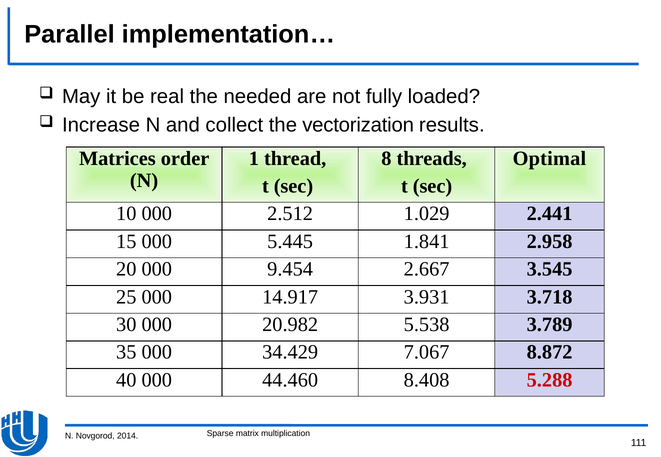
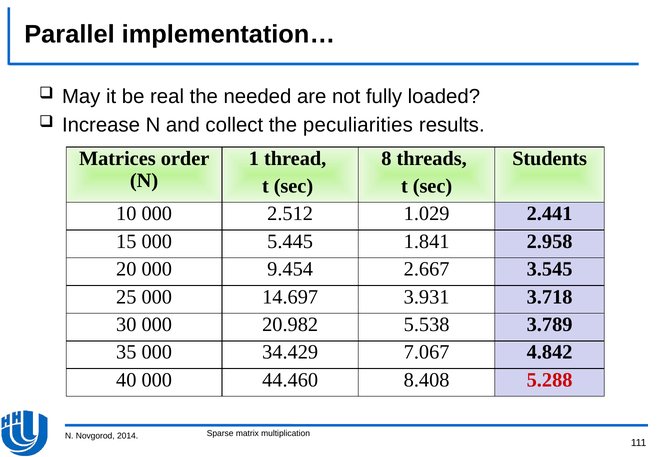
vectorization: vectorization -> peculiarities (358, 125)
Optimal: Optimal -> Students (550, 159)
14.917: 14.917 -> 14.697 (290, 297)
8.872: 8.872 -> 4.842 (550, 353)
